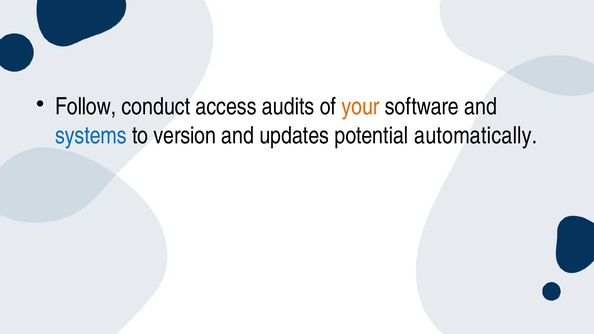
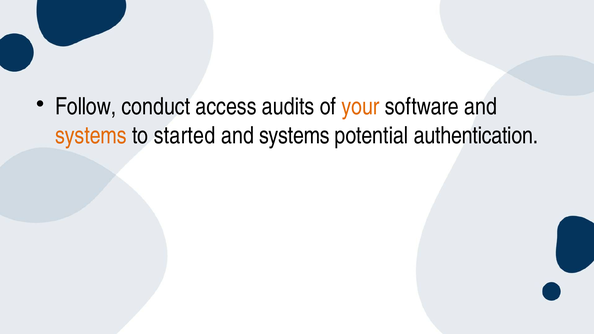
systems colour: blue -> orange (91, 135)
version: version -> started (185, 135)
updates: updates -> systems (294, 135)
automatically: automatically -> authentication (476, 135)
